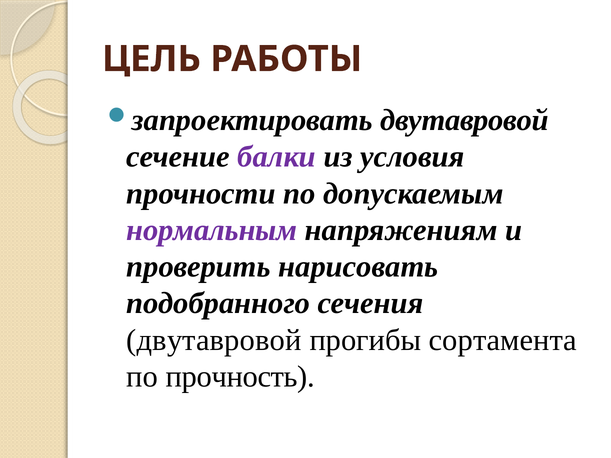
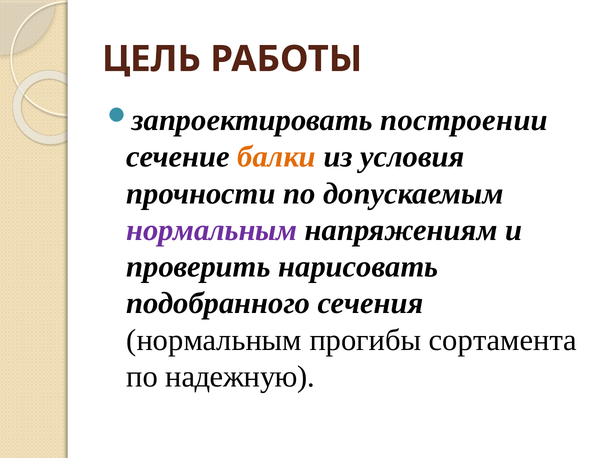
двутавровой: двутавровой -> построении (464, 120)
балки colour: purple -> orange (277, 157)
двутавровой: двутавровой -> нормальным (214, 340)
прочность: прочность -> надежную (240, 377)
